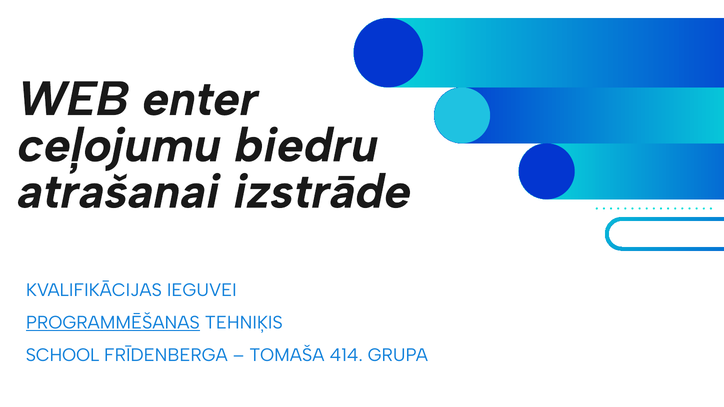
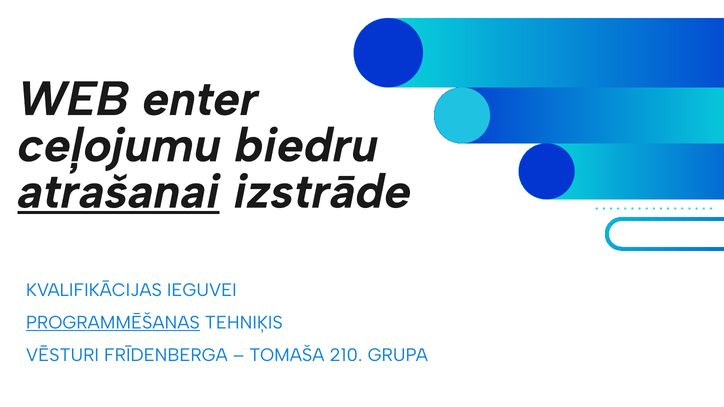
atrašanai underline: none -> present (119, 192)
SCHOOL: SCHOOL -> VĒSTURI (62, 356)
414: 414 -> 210 (346, 356)
